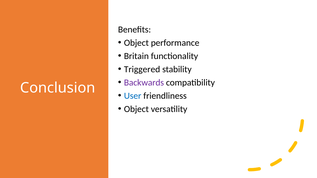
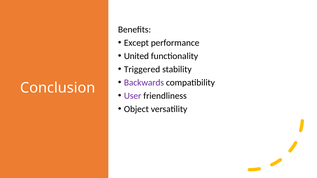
Object: Object -> Except (136, 43)
Britain: Britain -> United (136, 56)
User colour: blue -> purple (133, 96)
